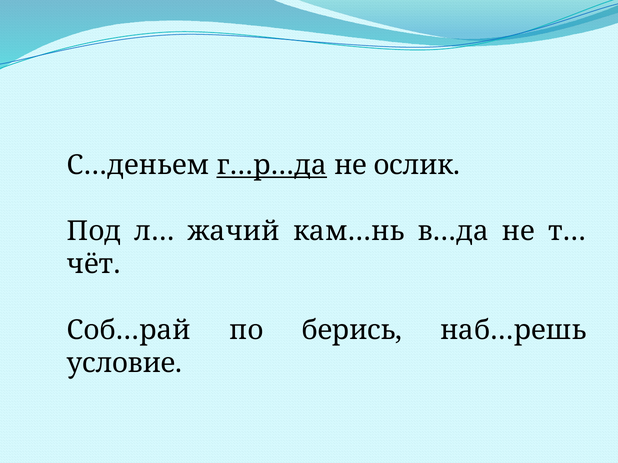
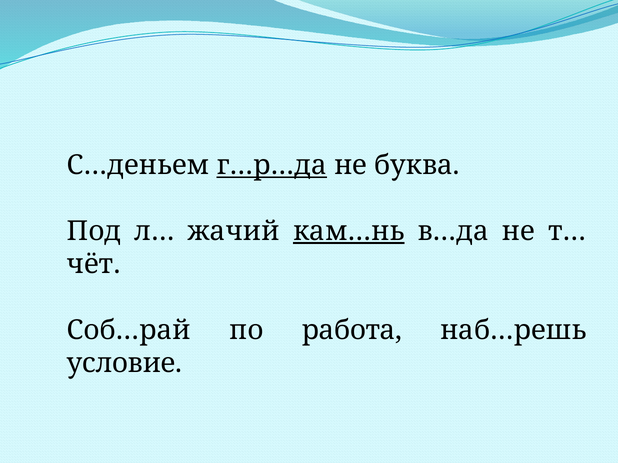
ослик: ослик -> буква (417, 166)
кам…нь underline: none -> present (349, 231)
берись: берись -> работа (352, 330)
